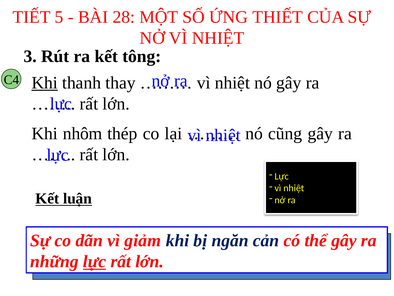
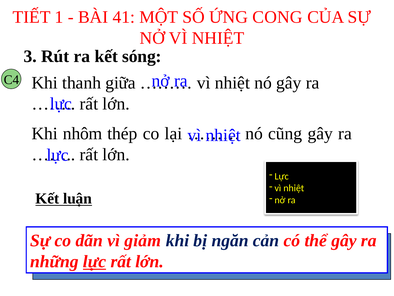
5: 5 -> 1 (59, 17)
28: 28 -> 41 (124, 17)
THIẾT: THIẾT -> CONG (278, 17)
tông: tông -> sóng (142, 56)
Khi underline: present -> none (45, 83)
thay: thay -> giữa (121, 83)
